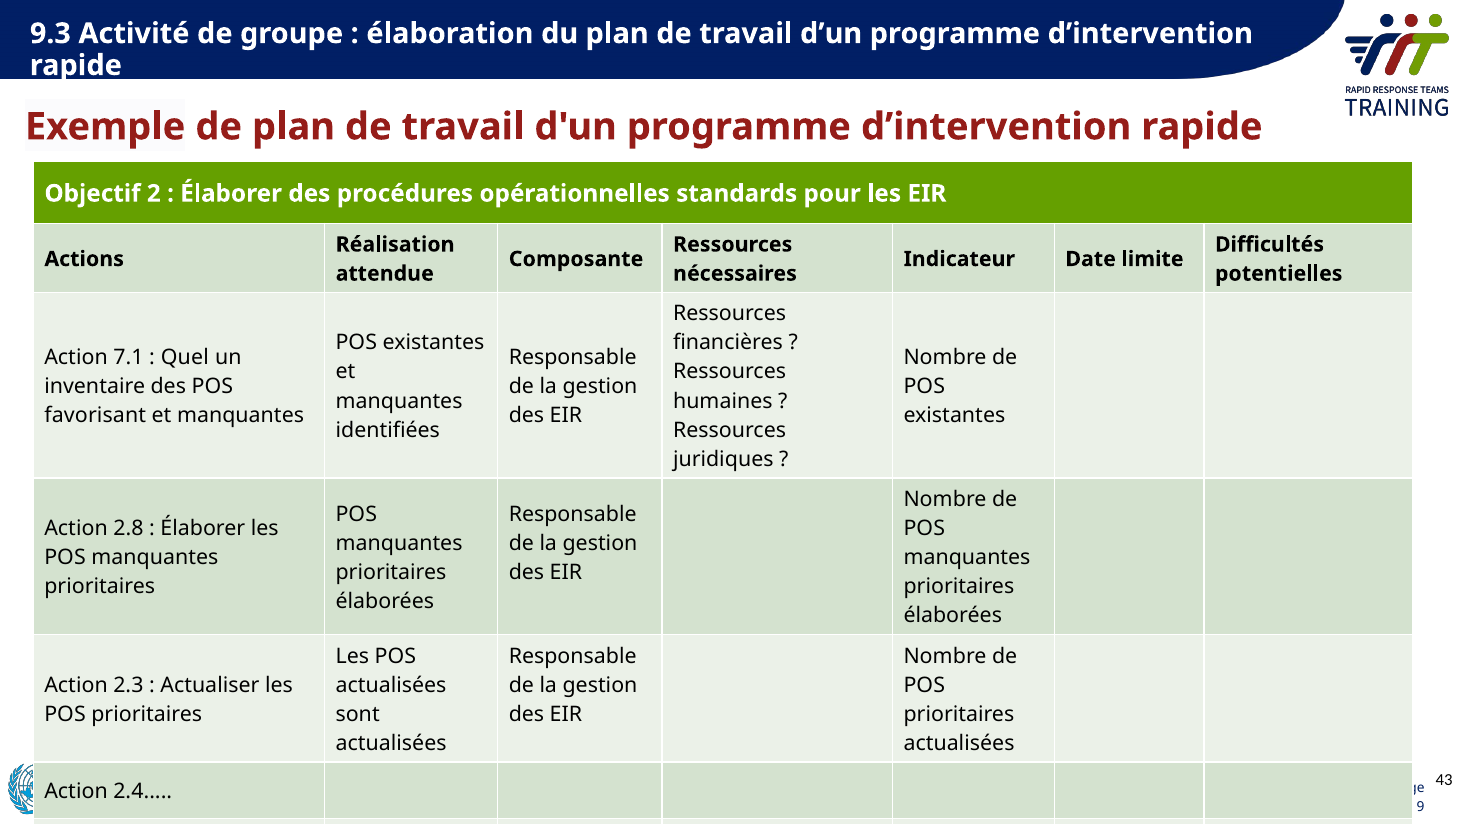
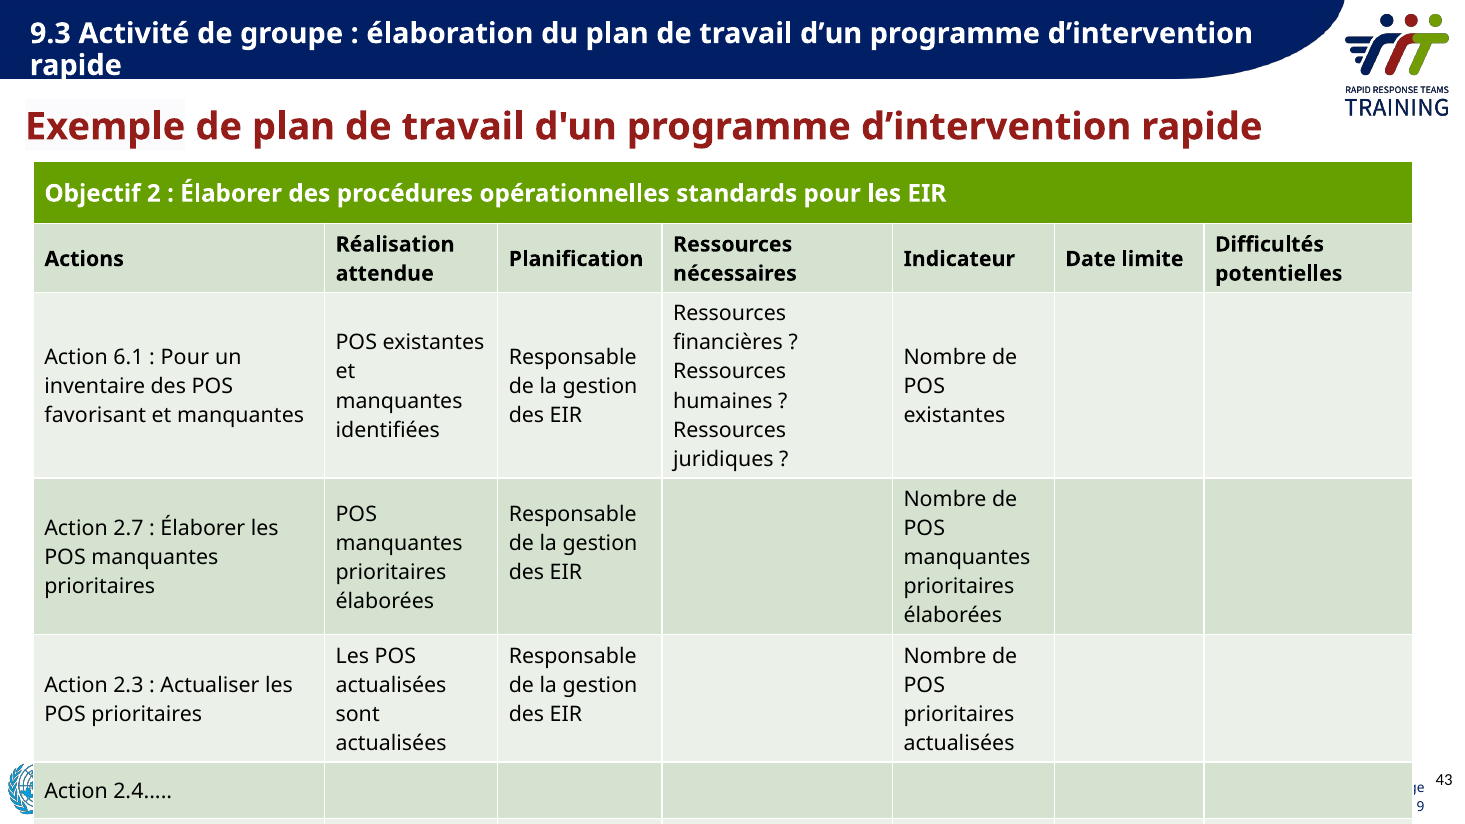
Composante: Composante -> Planification (576, 259)
7.1: 7.1 -> 6.1 (128, 357)
Quel: Quel -> Pour (185, 357)
2.8: 2.8 -> 2.7 (128, 529)
